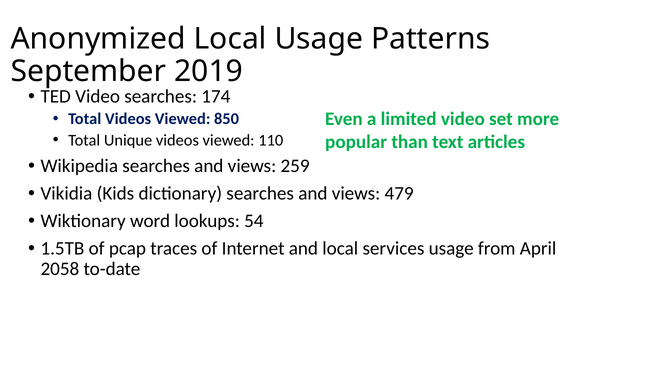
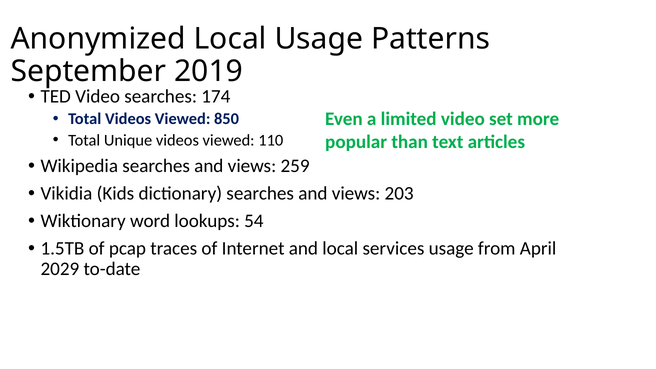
479: 479 -> 203 (399, 194)
2058: 2058 -> 2029 (60, 269)
